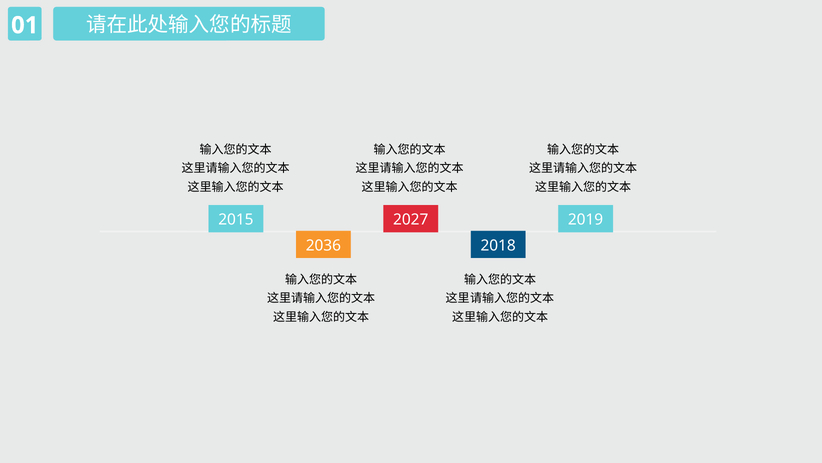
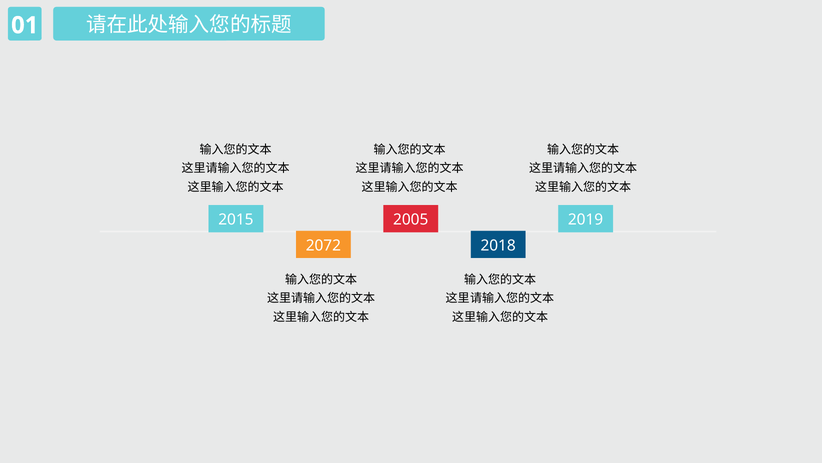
2027: 2027 -> 2005 (411, 219)
2036: 2036 -> 2072 (323, 245)
